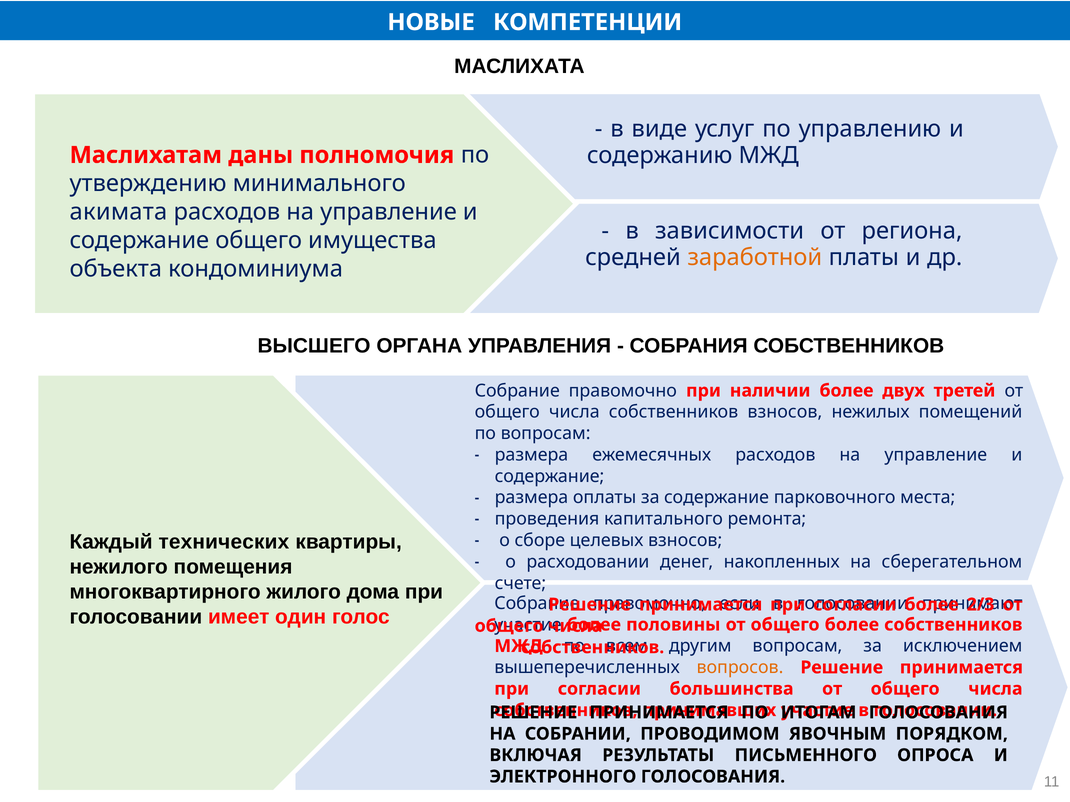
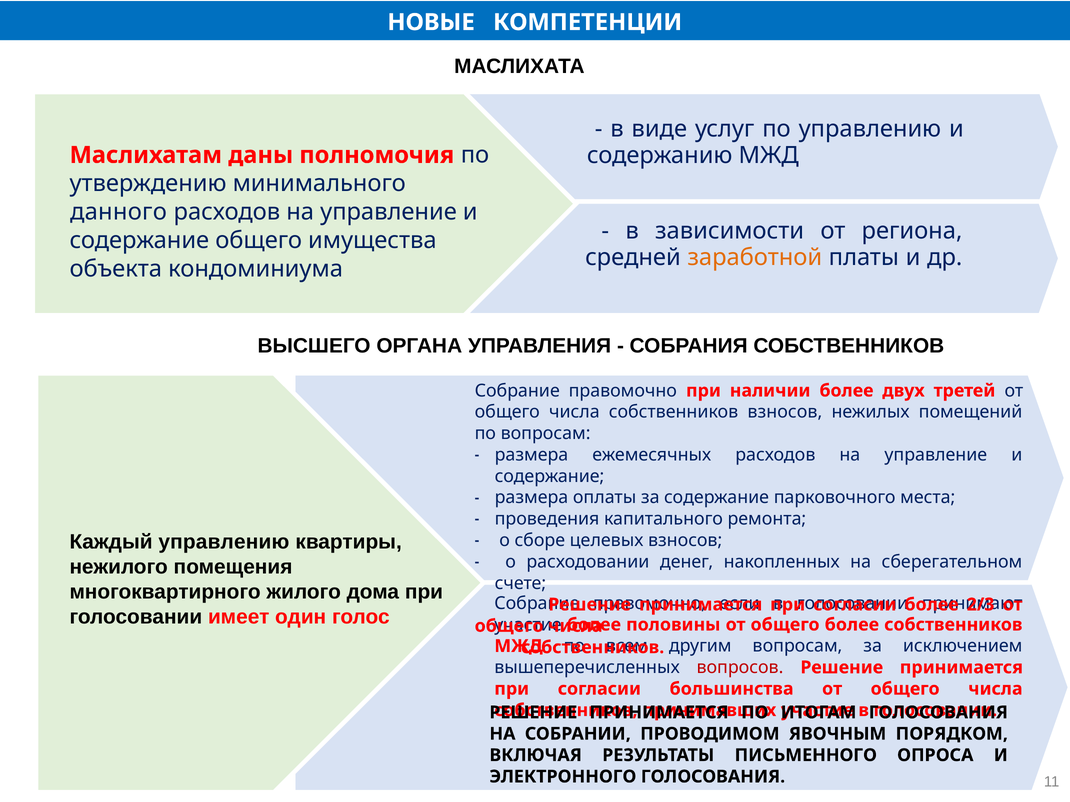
акимата: акимата -> данного (118, 212)
Каждый технических: технических -> управлению (224, 542)
вопросов colour: orange -> red (740, 668)
